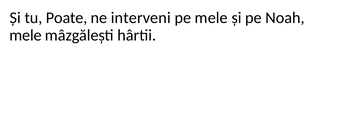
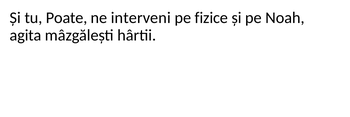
pe mele: mele -> fizice (211, 18)
mele: mele -> agita (26, 35)
